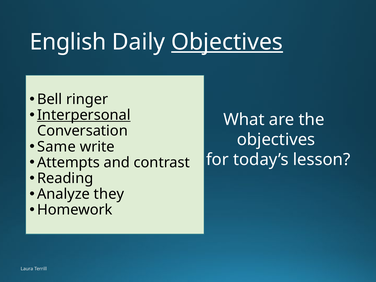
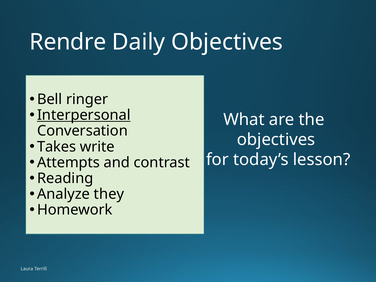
English: English -> Rendre (68, 42)
Objectives underline: present -> none (227, 42)
Same: Same -> Takes (57, 147)
